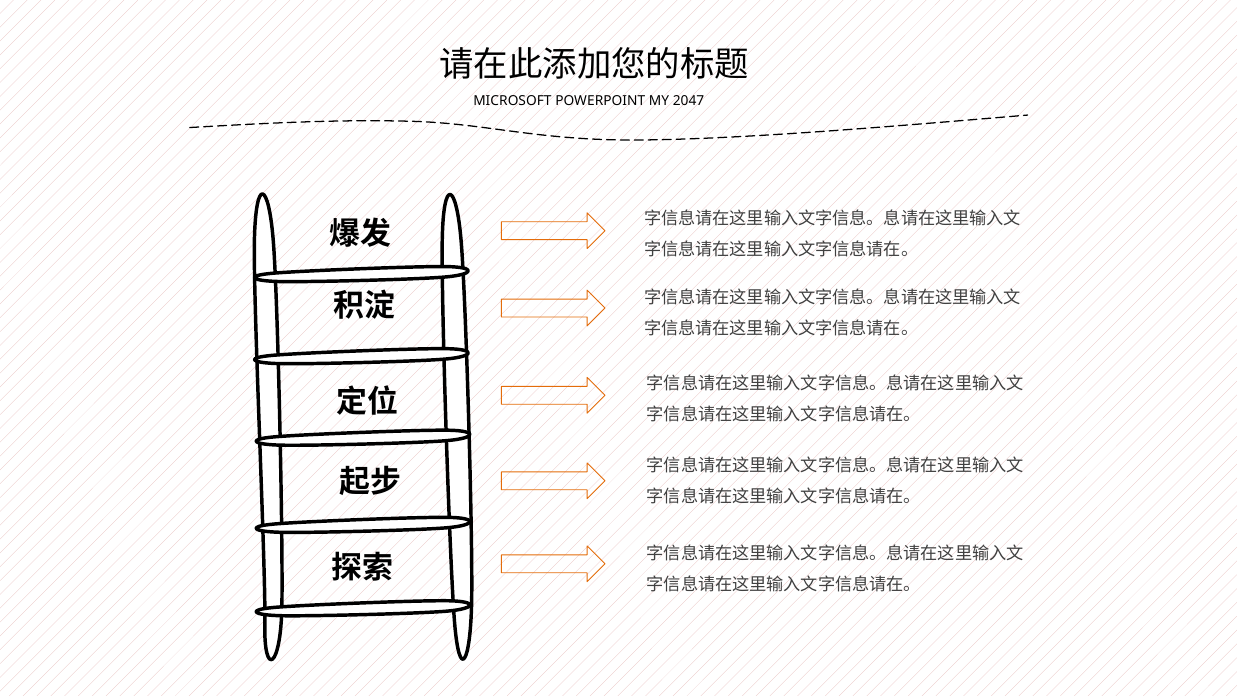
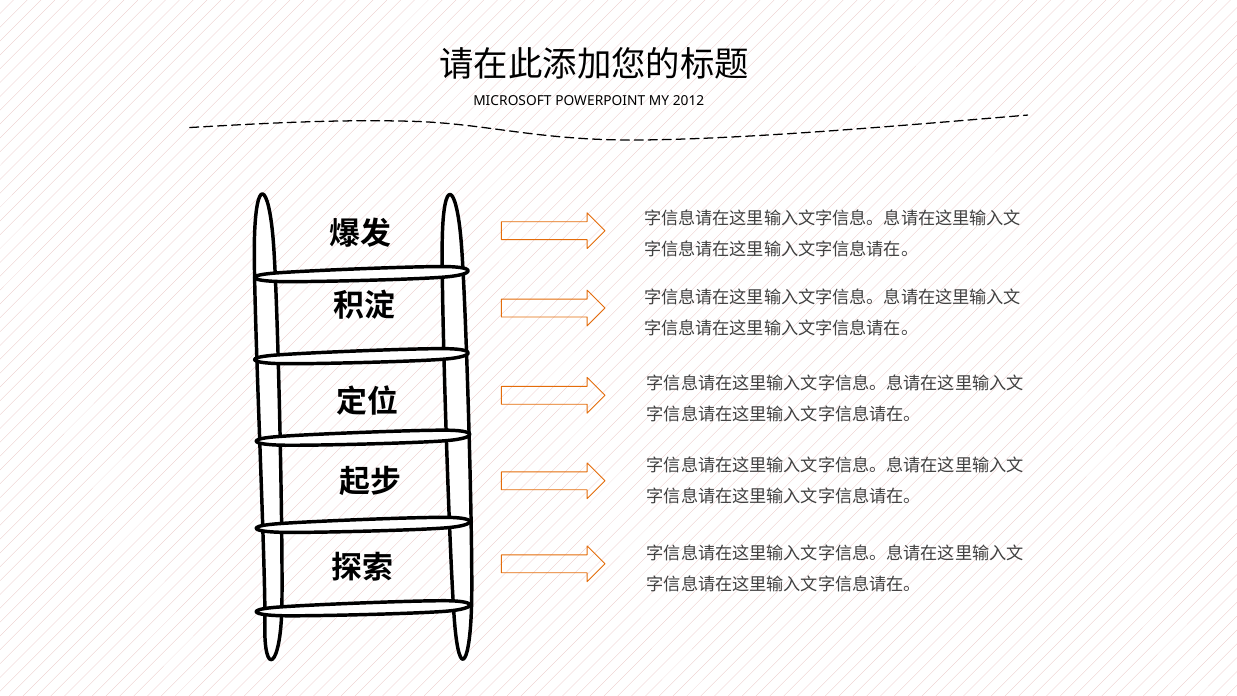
2047: 2047 -> 2012 (689, 101)
